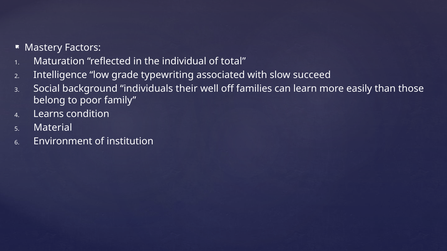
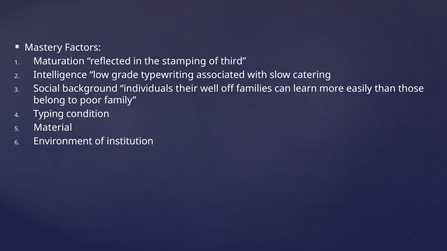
individual: individual -> stamping (184, 61)
total: total -> third (233, 61)
succeed: succeed -> catering (312, 75)
Learns: Learns -> Typing (49, 114)
